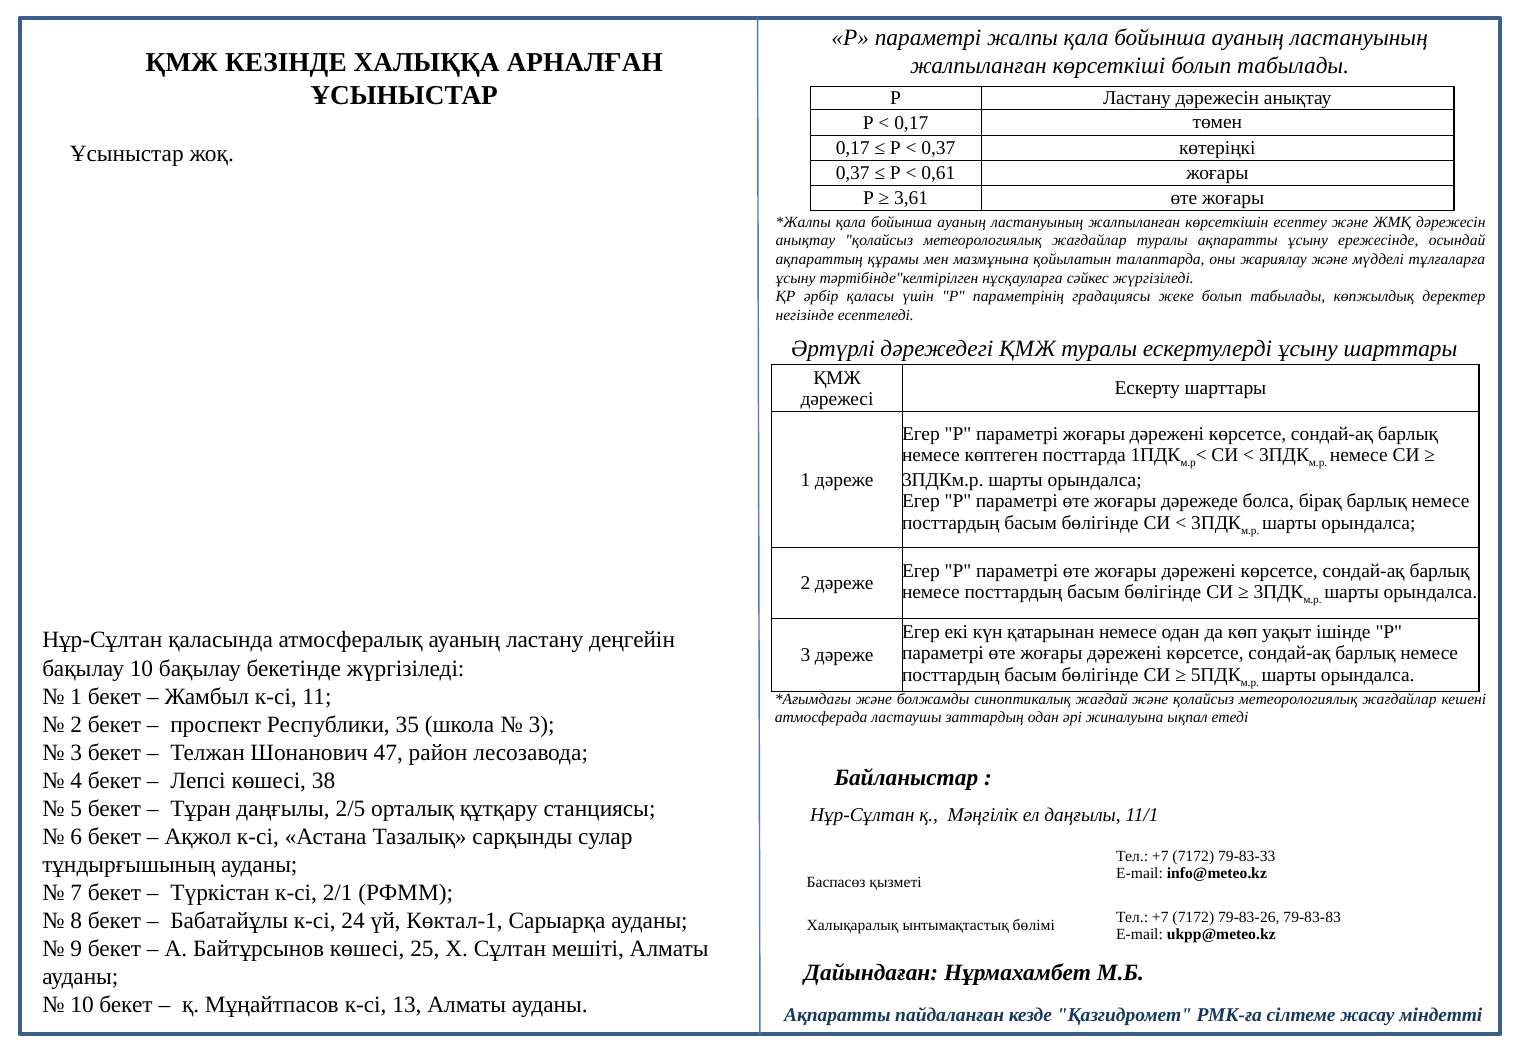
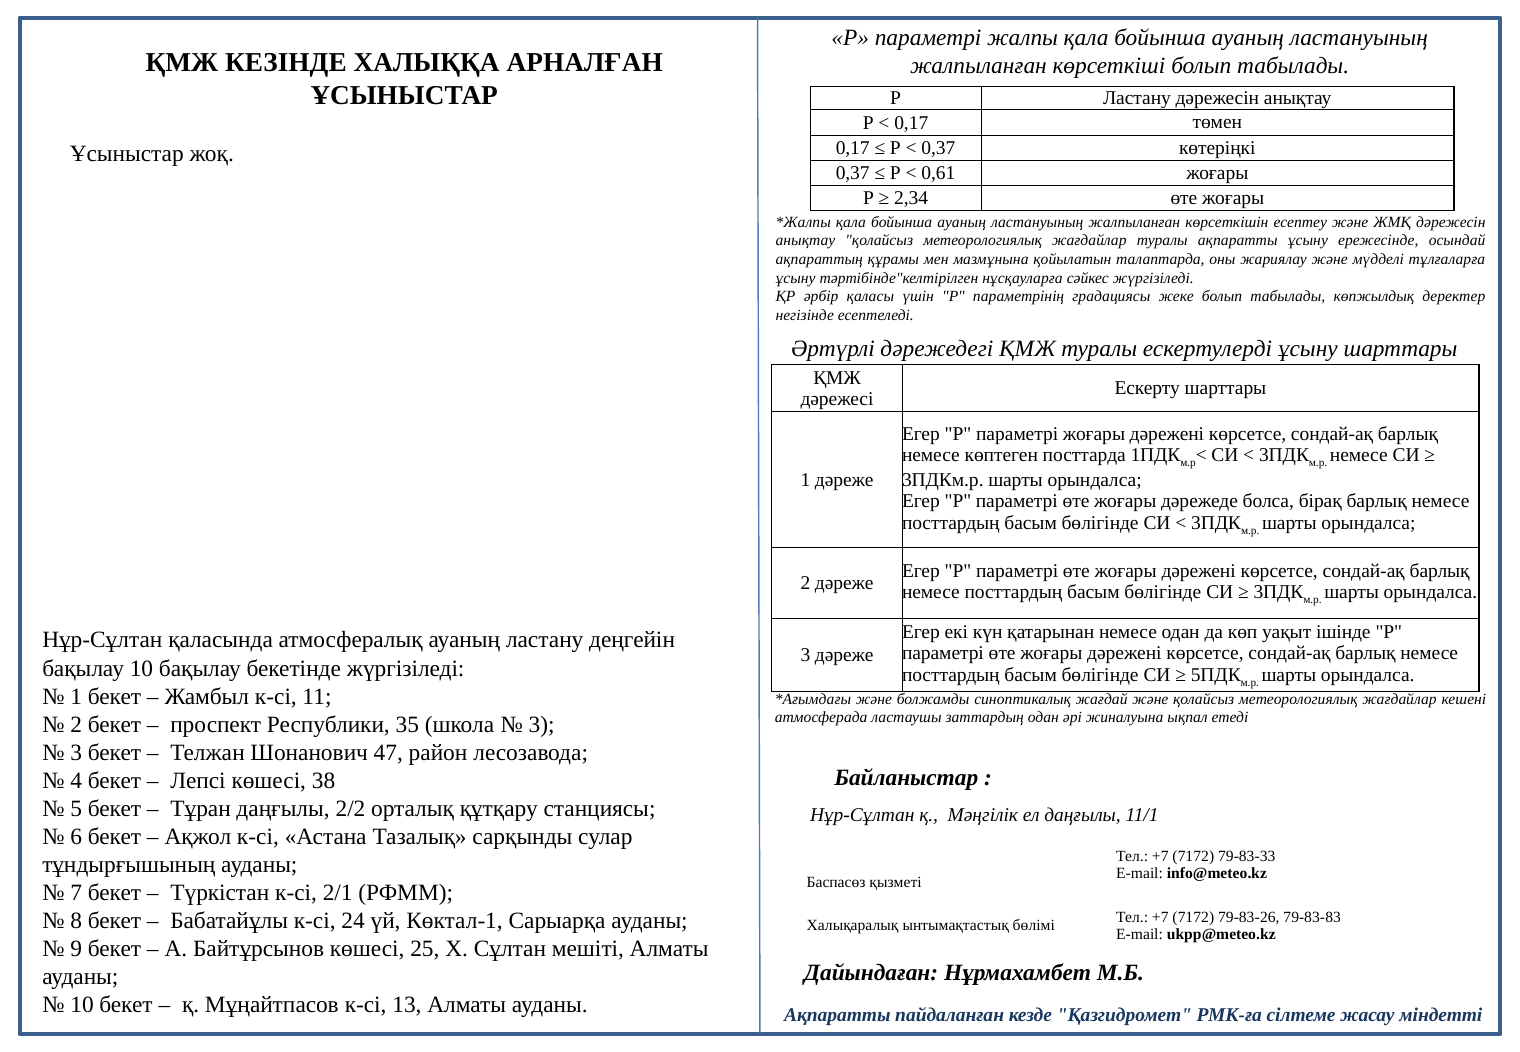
3,61: 3,61 -> 2,34 (911, 199)
2/5: 2/5 -> 2/2 (350, 809)
